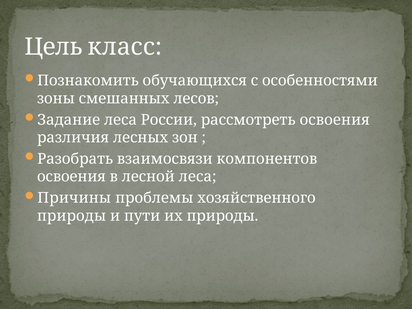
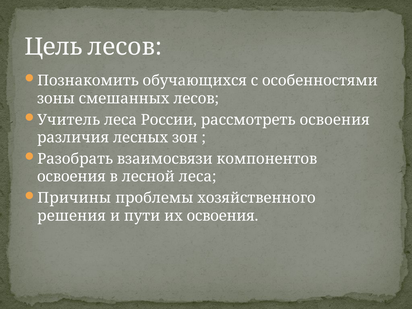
Цель класс: класс -> лесов (125, 47)
Задание: Задание -> Учитель (69, 120)
природы: природы -> решения (72, 216)
их природы: природы -> освоения (222, 216)
